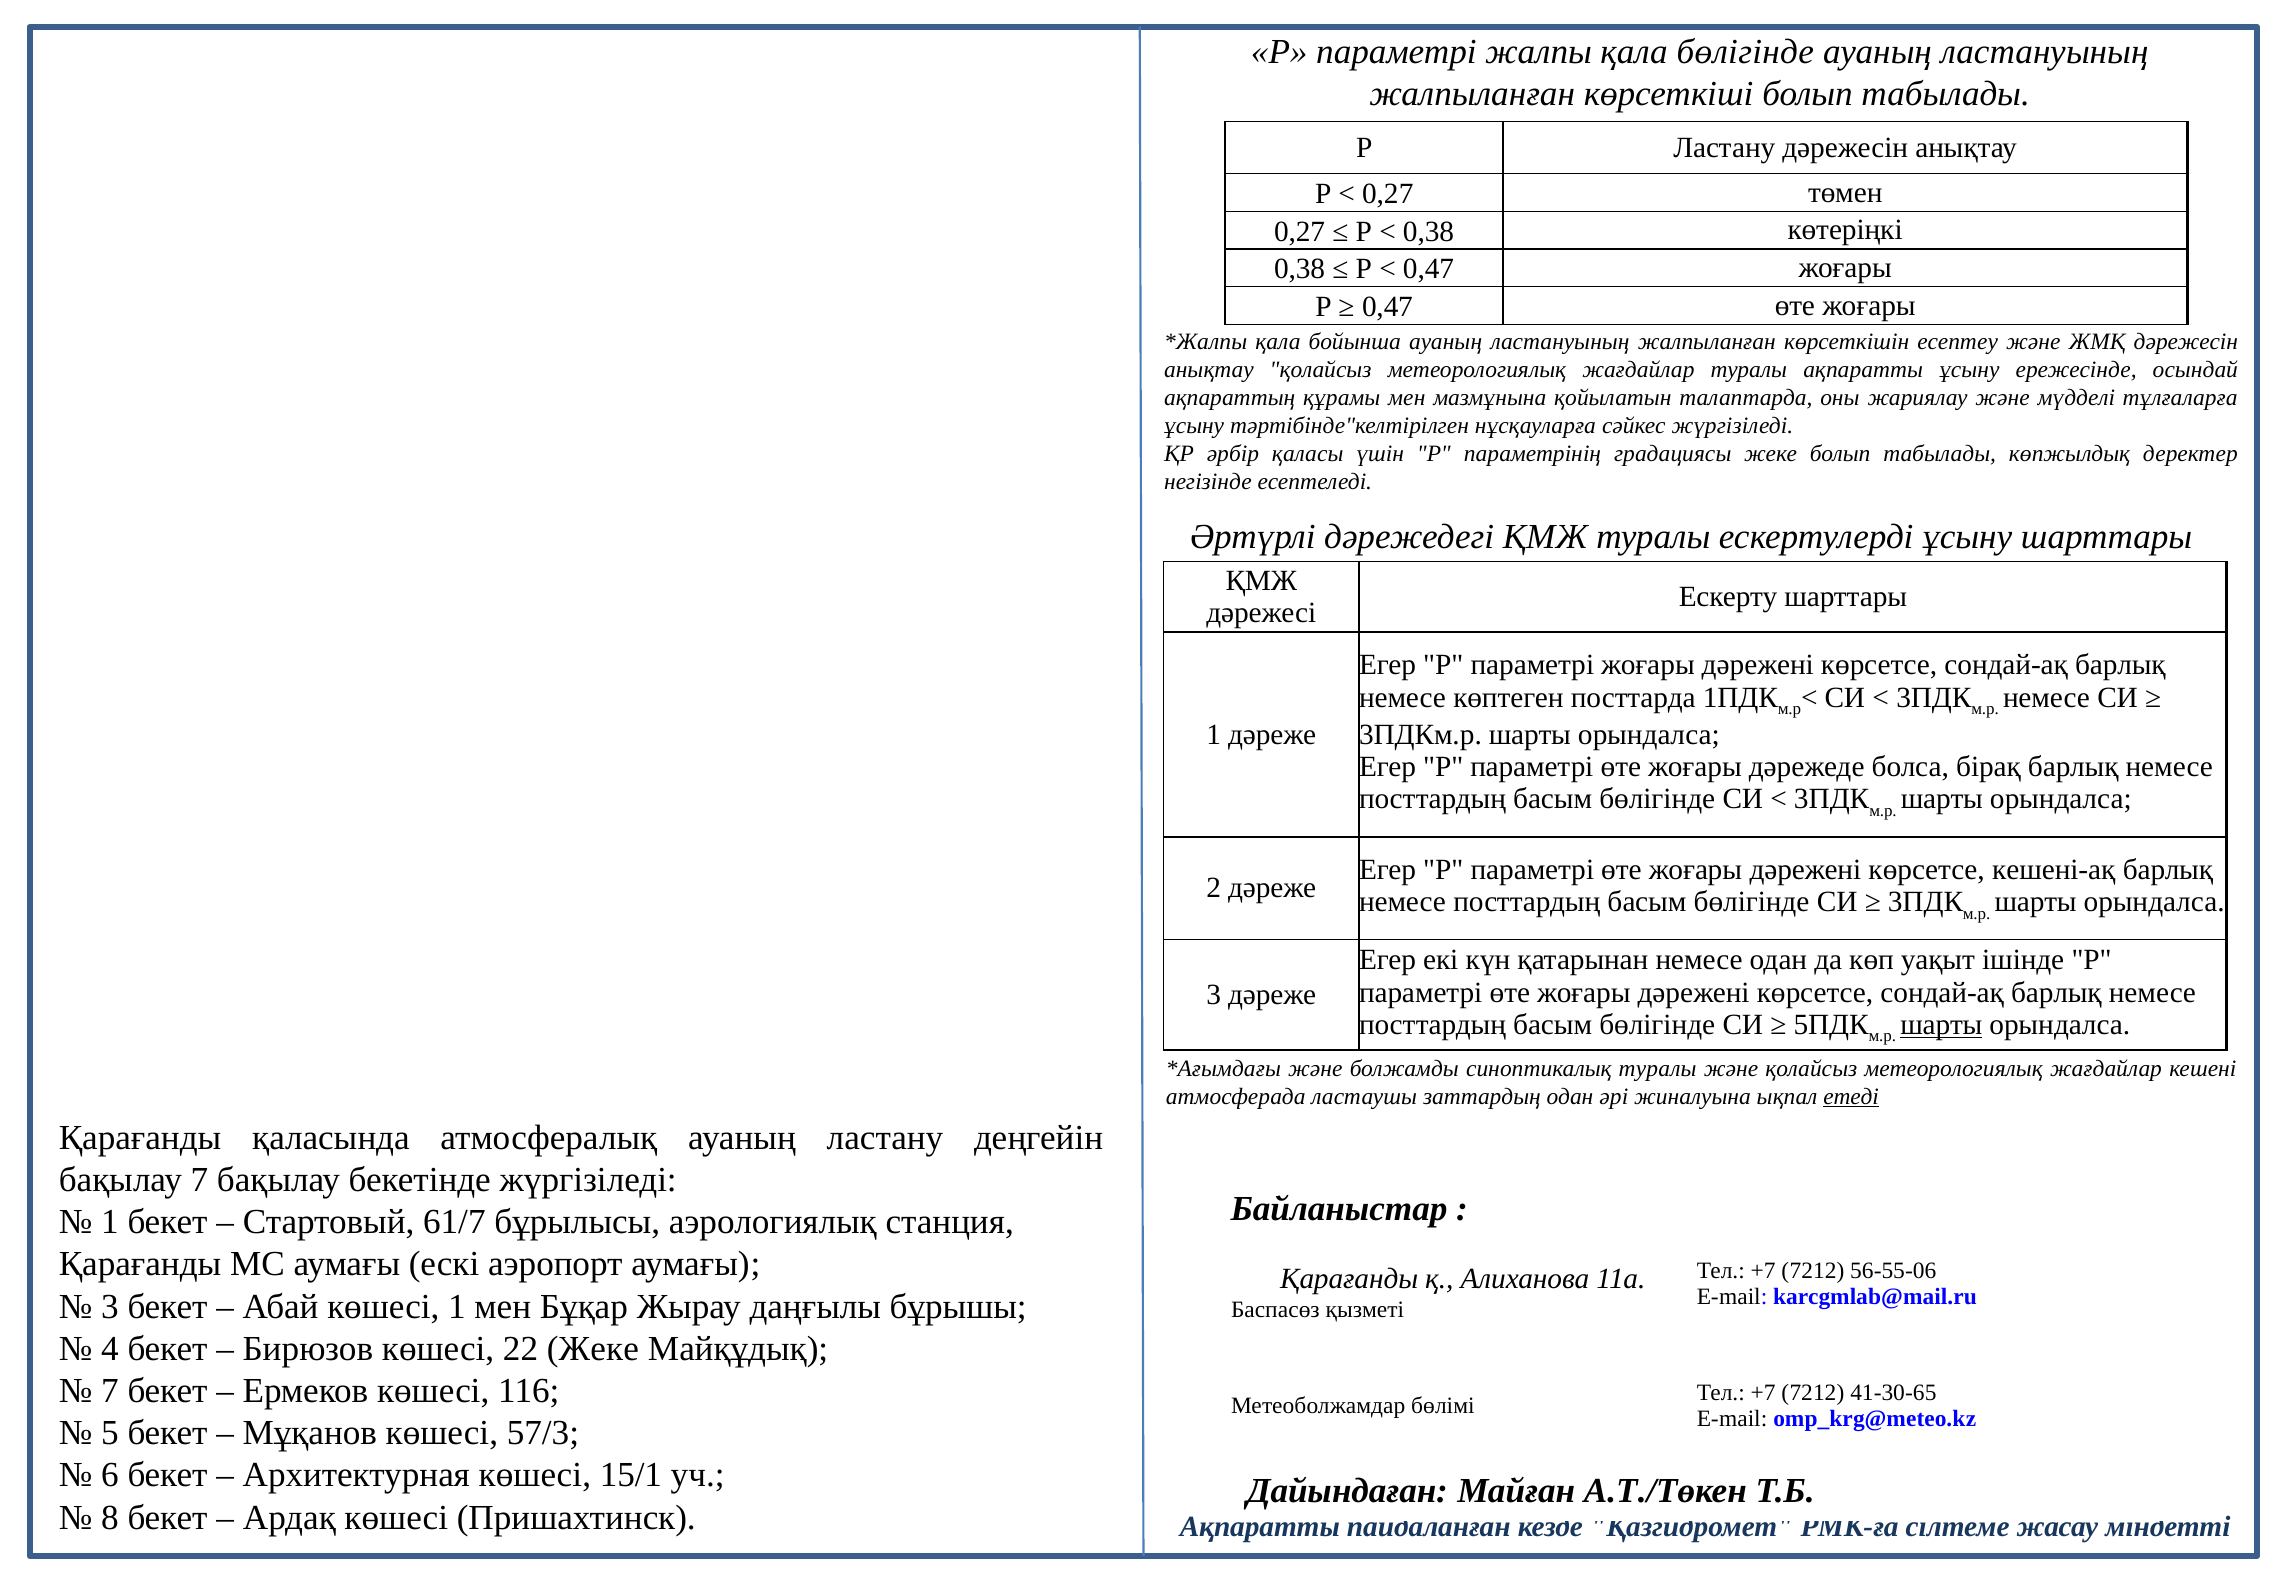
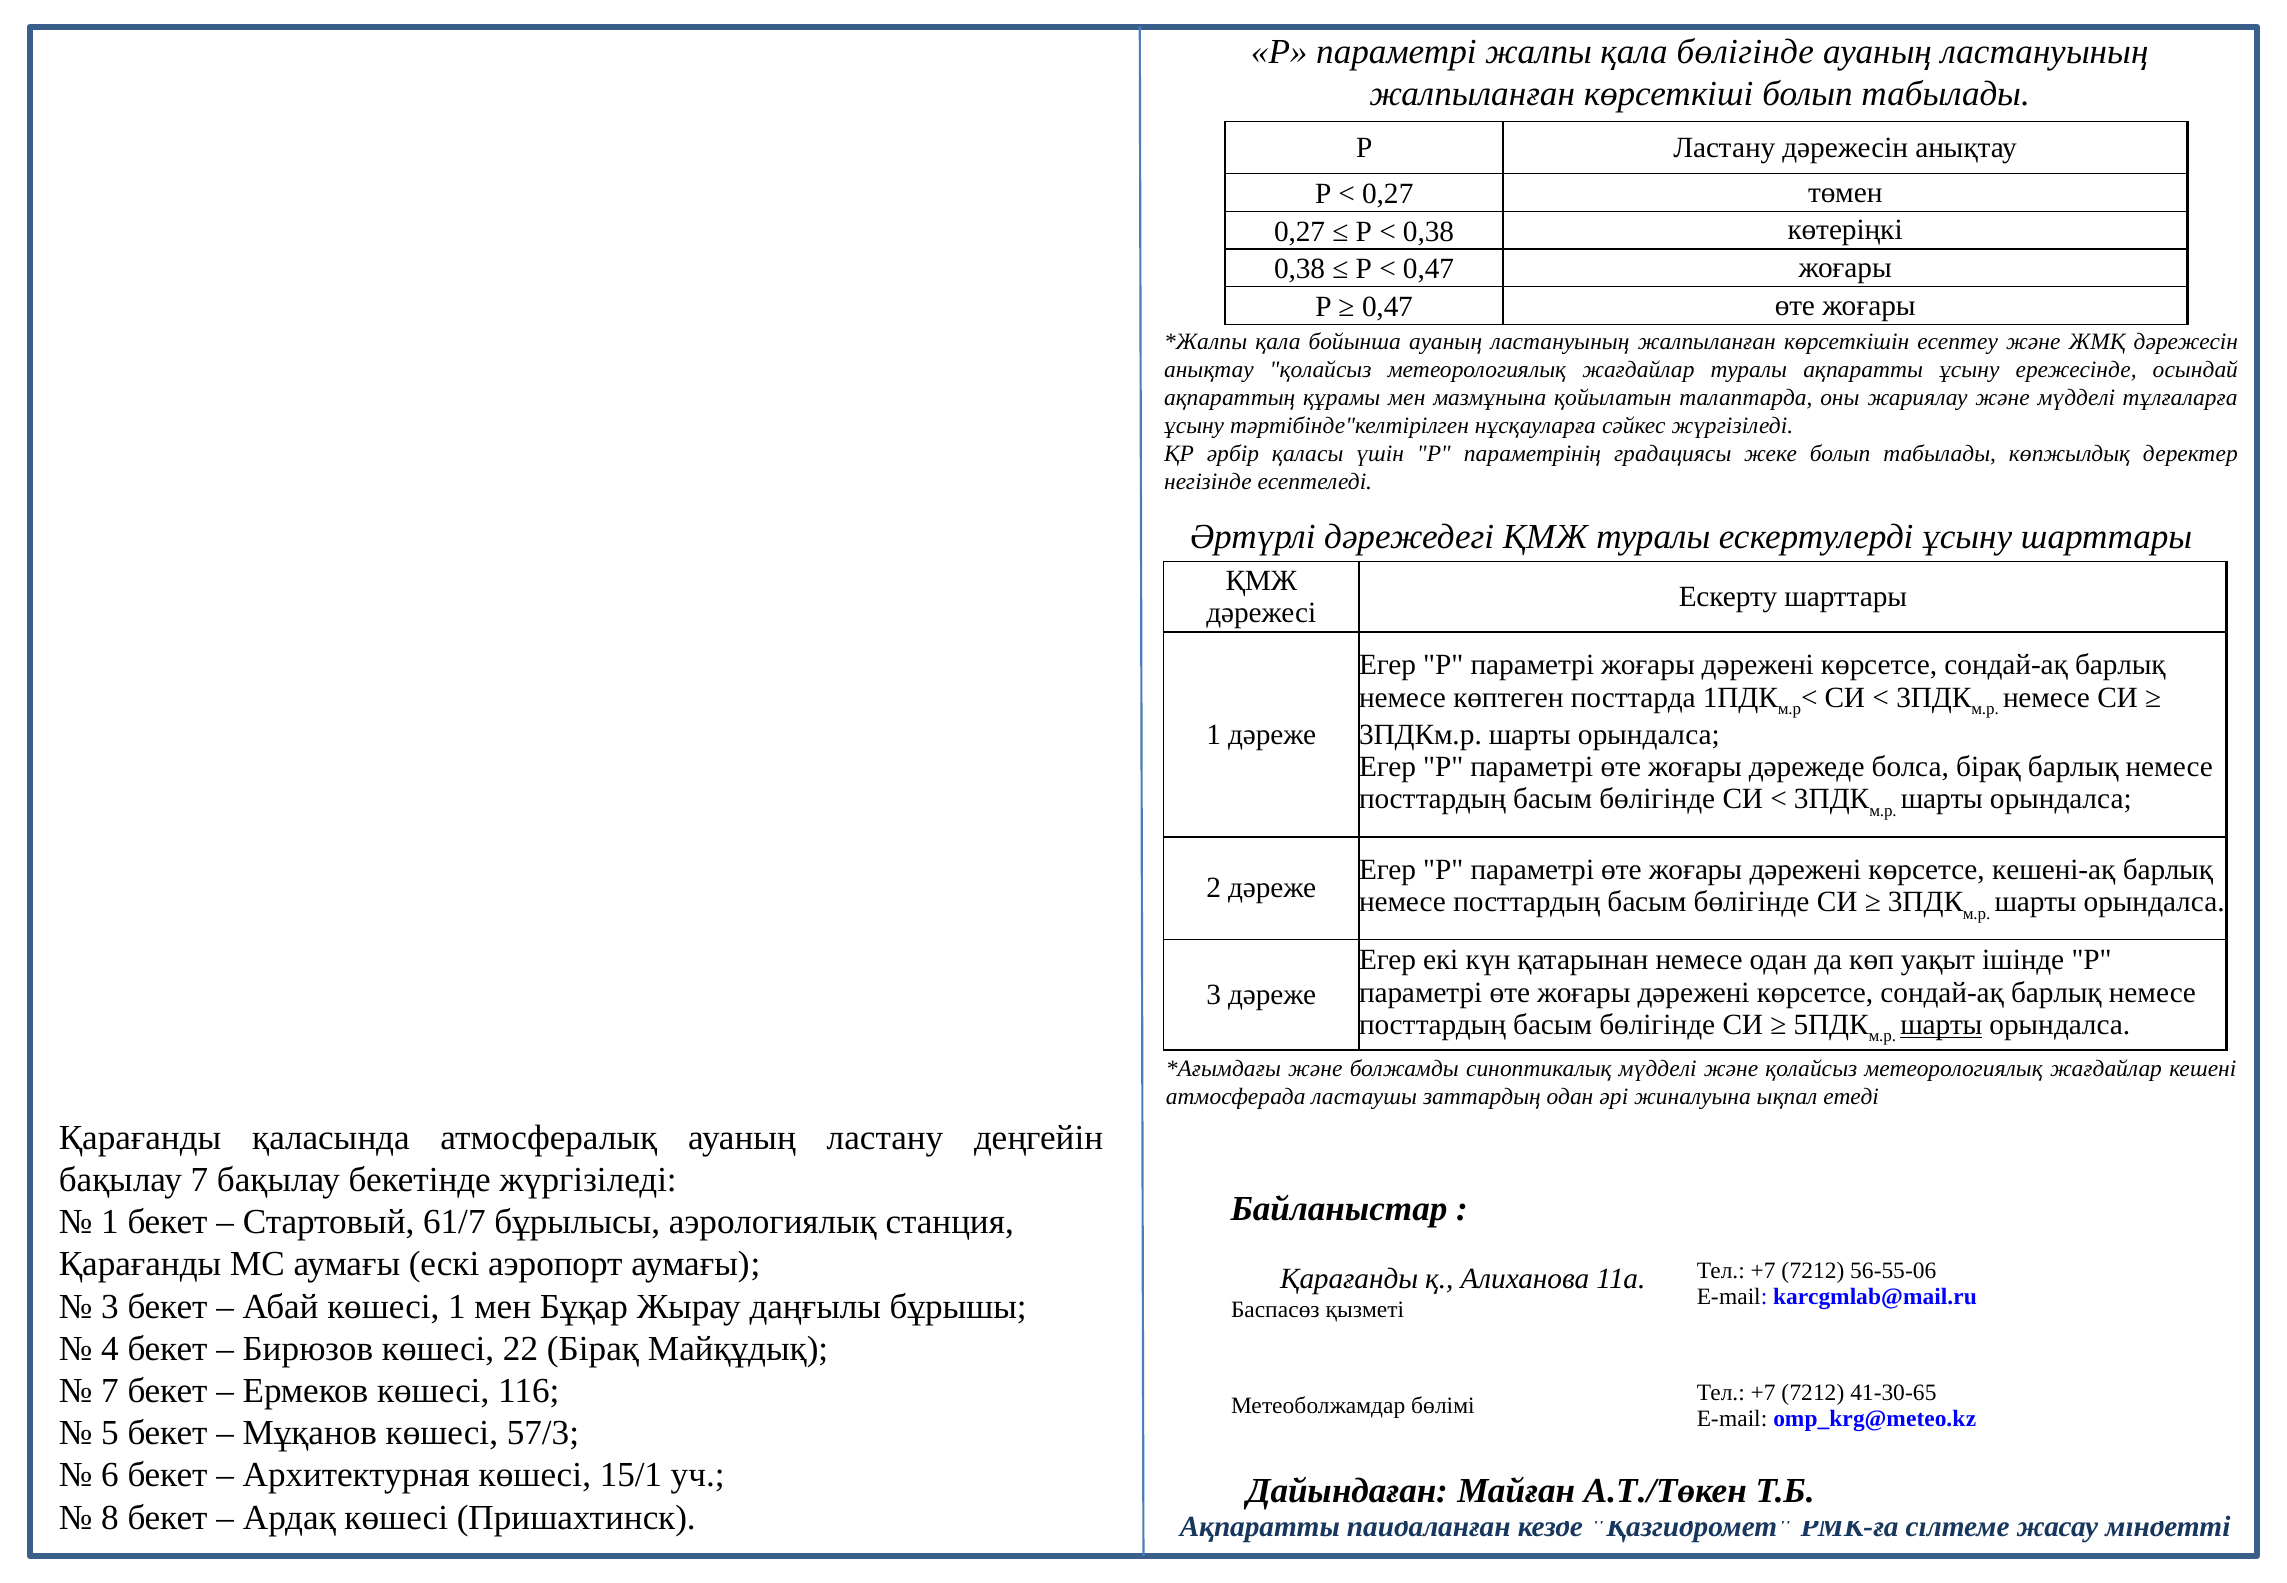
синоптикалық туралы: туралы -> мүдделі (1658, 1068)
етеді underline: present -> none (1851, 1097)
22 Жеке: Жеке -> Бірақ (593, 1349)
